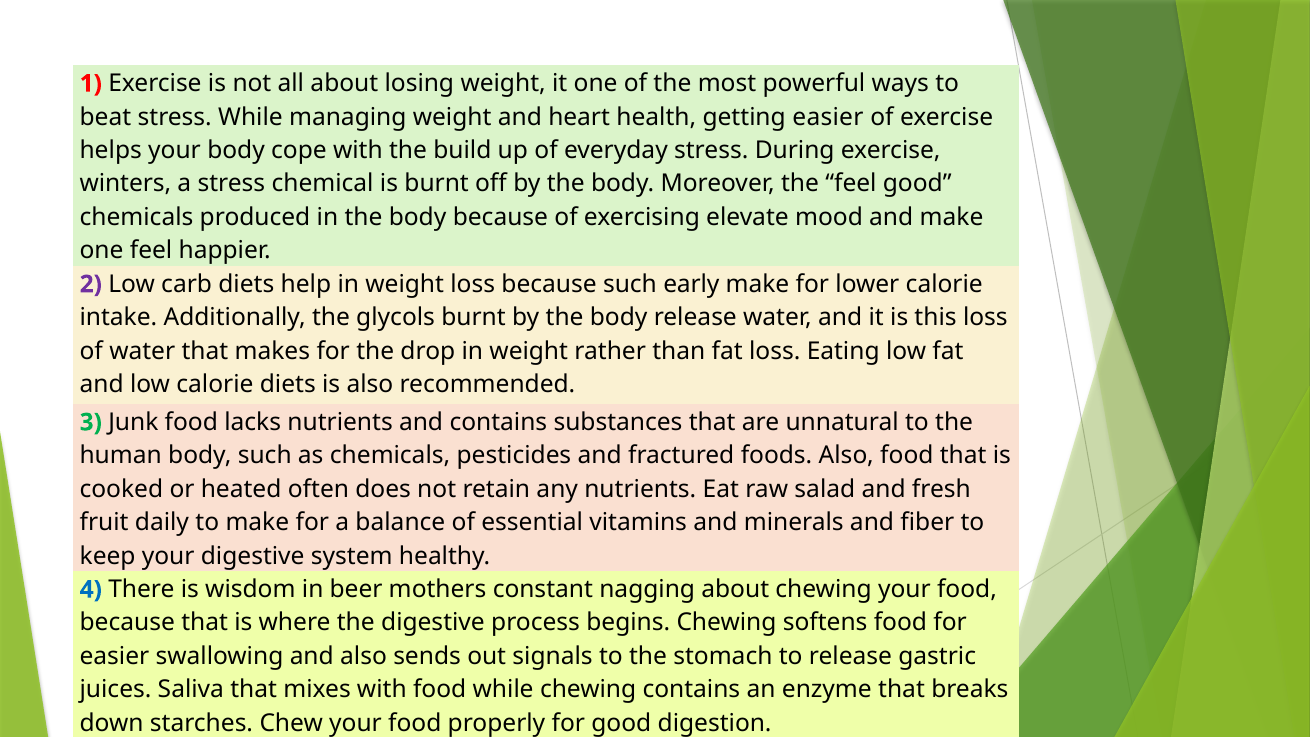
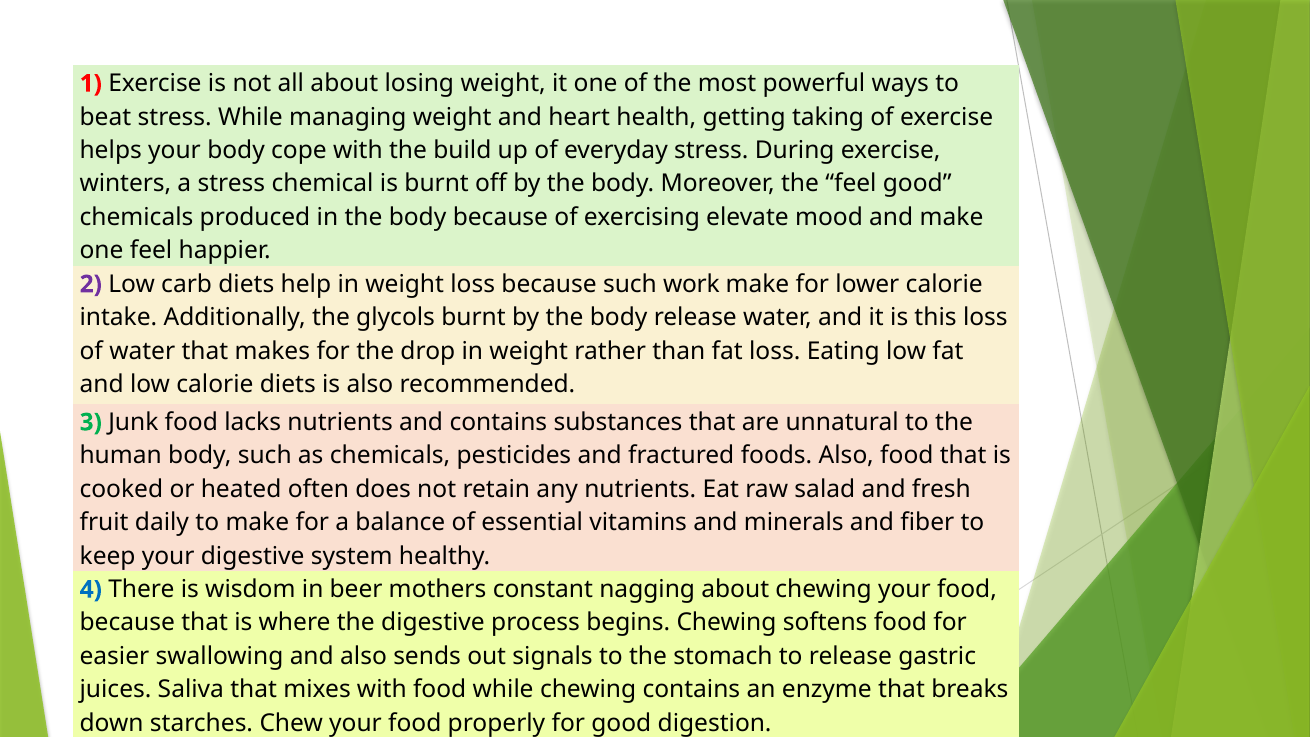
getting easier: easier -> taking (828, 117)
early: early -> work (691, 284)
